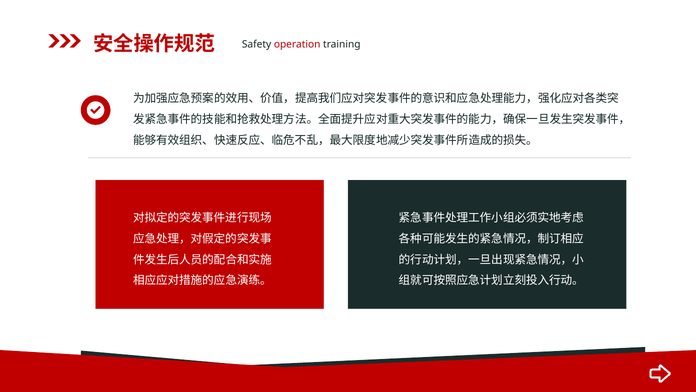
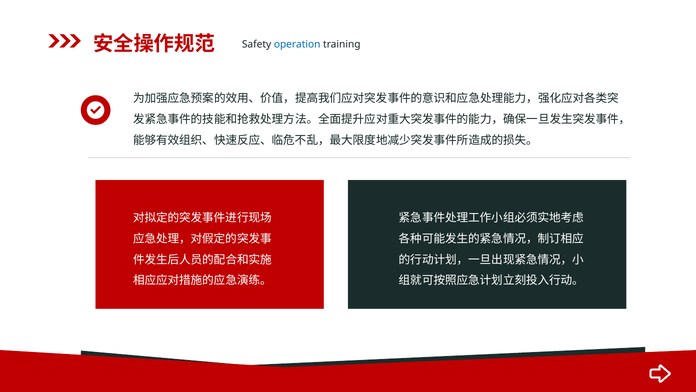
operation colour: red -> blue (297, 44)
